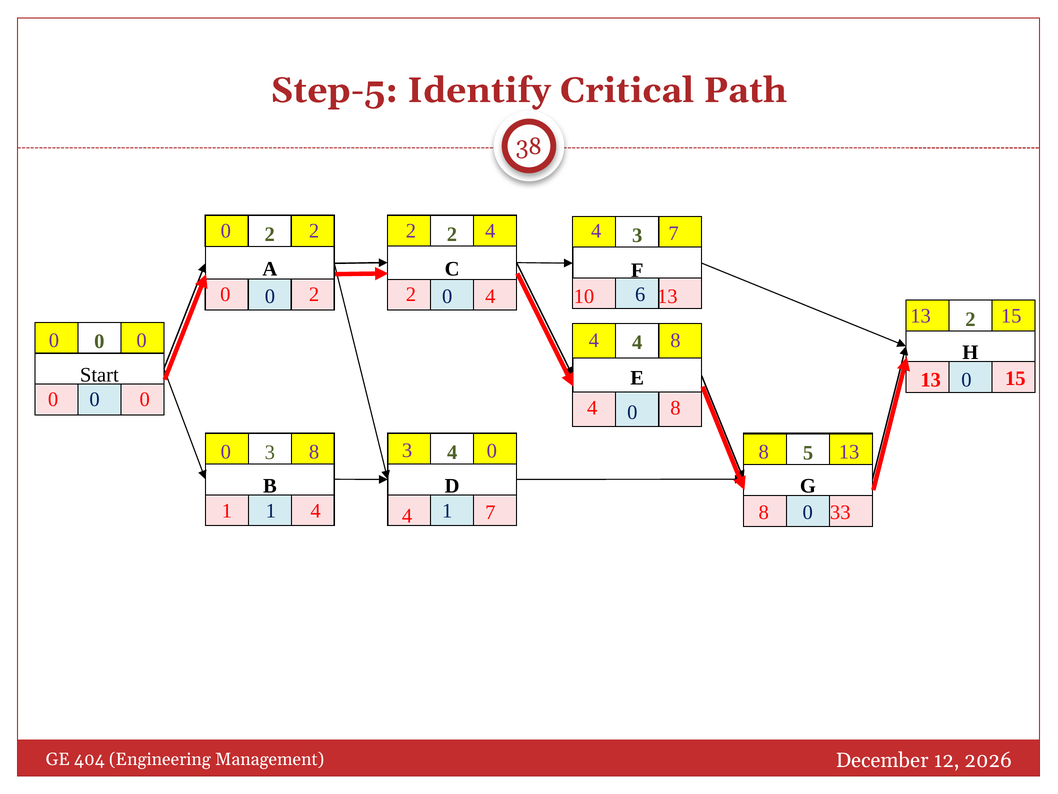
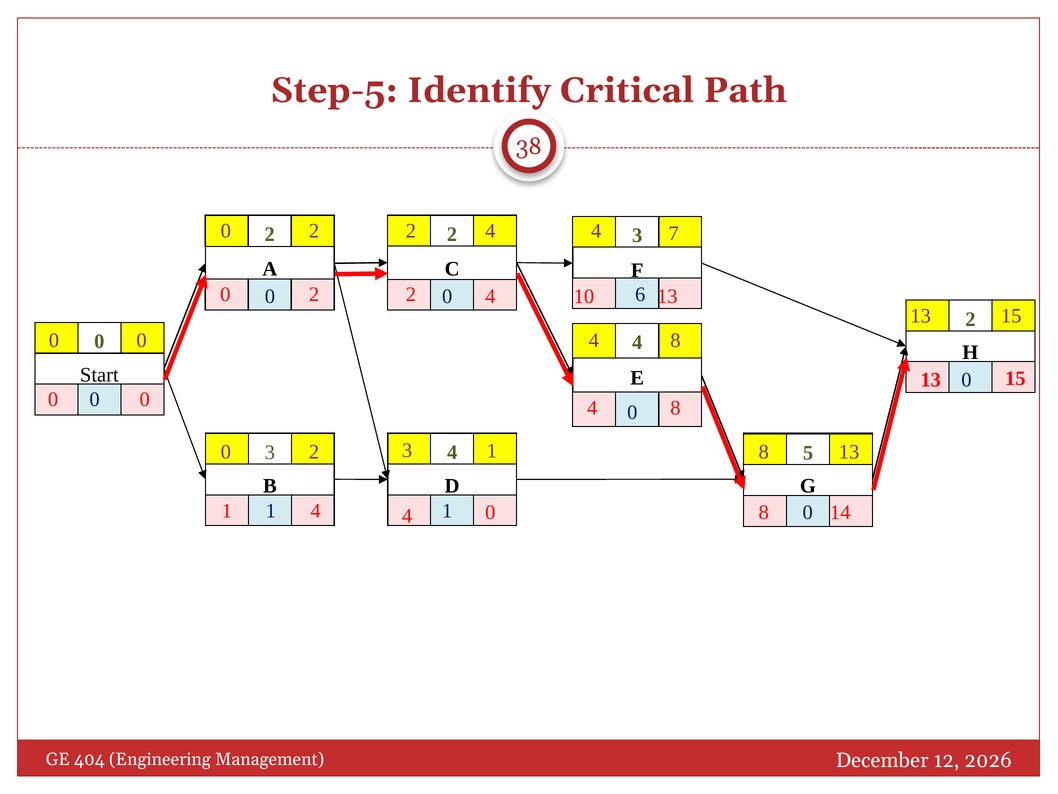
8: 8 -> 2 (314, 452)
3 0: 0 -> 1 (492, 451)
33: 33 -> 14 (840, 512)
7: 7 -> 0 (490, 512)
